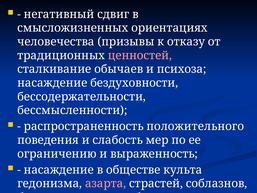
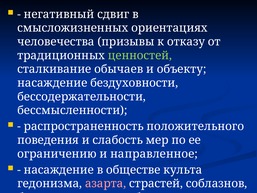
ценностей colour: pink -> light green (140, 55)
психоза: психоза -> объекту (182, 69)
выраженность: выраженность -> направленное (154, 154)
